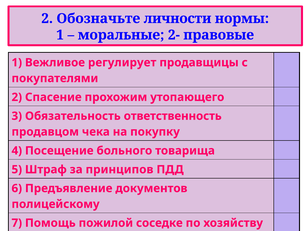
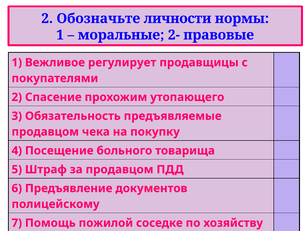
ответственность: ответственность -> предъявляемые (173, 116)
за принципов: принципов -> продавцом (120, 170)
